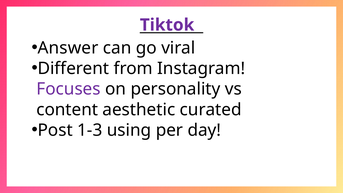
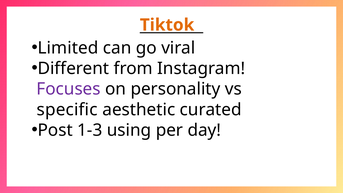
Tiktok colour: purple -> orange (167, 25)
Answer: Answer -> Limited (68, 48)
content: content -> specific (67, 110)
